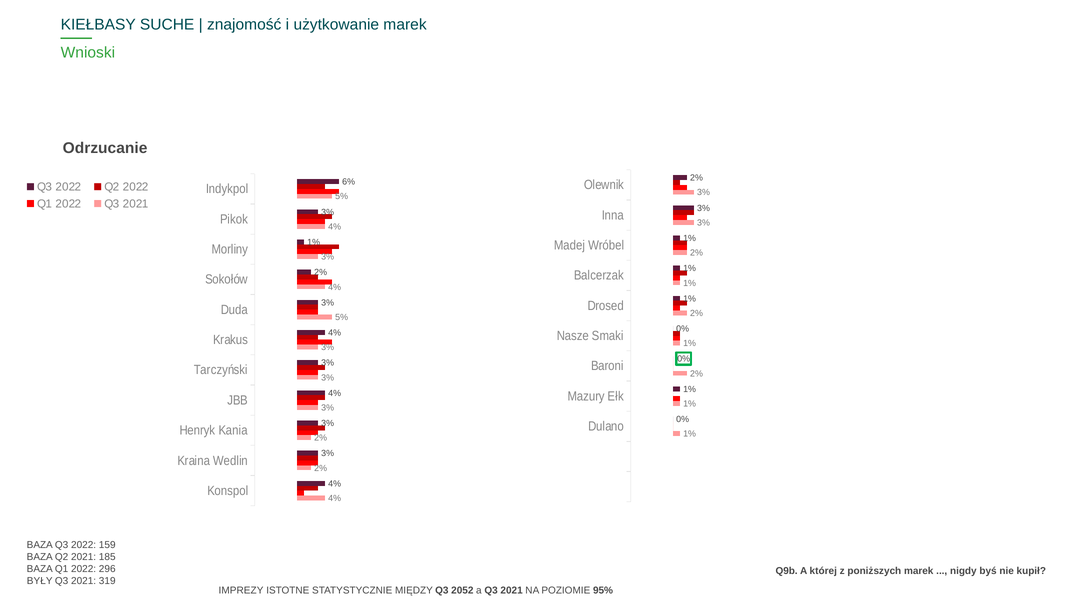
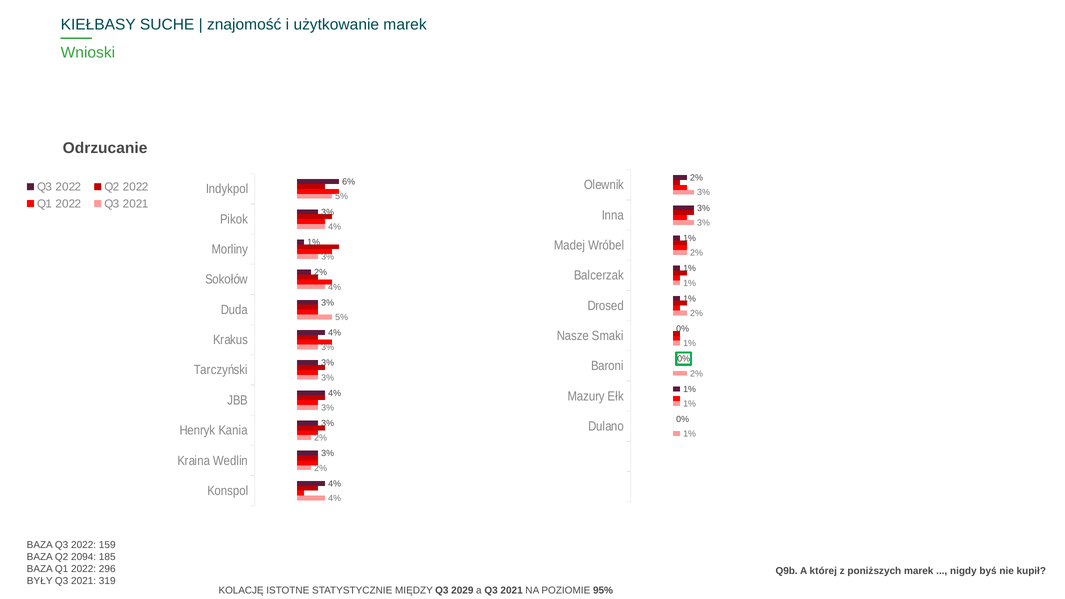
Q2 2021: 2021 -> 2094 (84, 557)
IMPREZY: IMPREZY -> KOLACJĘ (241, 590)
2052: 2052 -> 2029 (462, 590)
